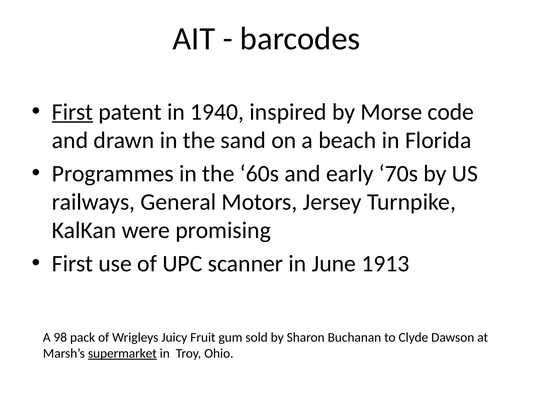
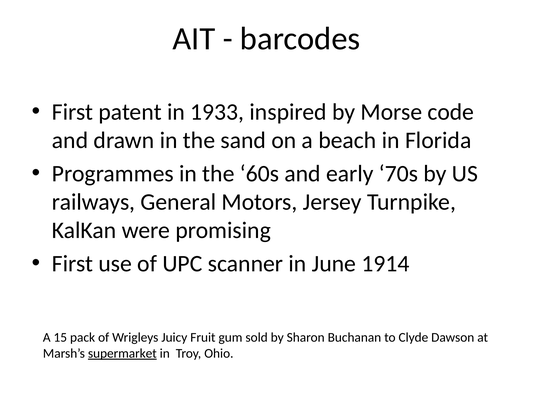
First underline: present -> none (73, 112)
1940: 1940 -> 1933 (217, 112)
1913: 1913 -> 1914 (385, 263)
98: 98 -> 15 (60, 337)
